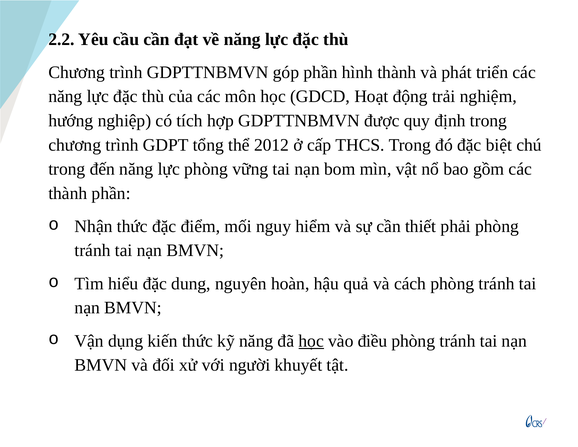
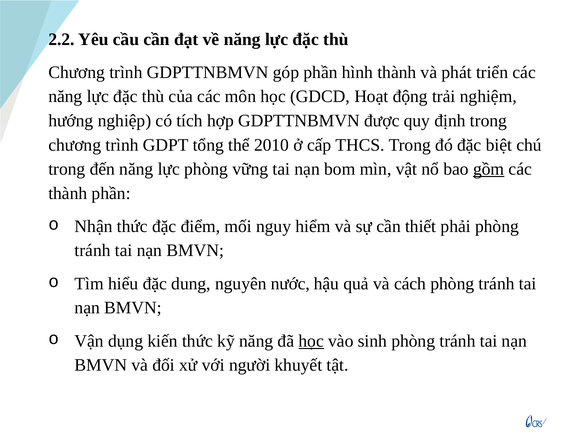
2012: 2012 -> 2010 (272, 145)
gồm underline: none -> present (489, 169)
hoàn: hoàn -> nước (290, 283)
điều: điều -> sinh (372, 341)
